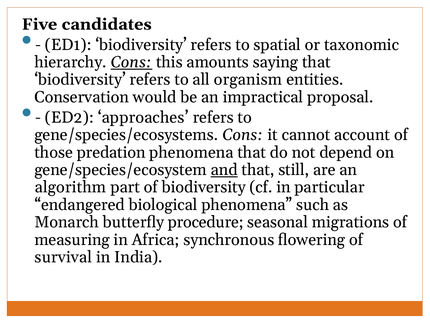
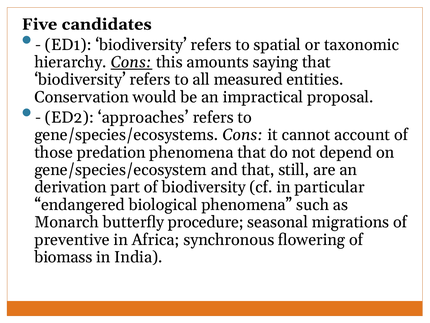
organism: organism -> measured (248, 79)
and underline: present -> none (224, 170)
algorithm: algorithm -> derivation (71, 187)
measuring: measuring -> preventive (72, 239)
survival: survival -> biomass (63, 257)
